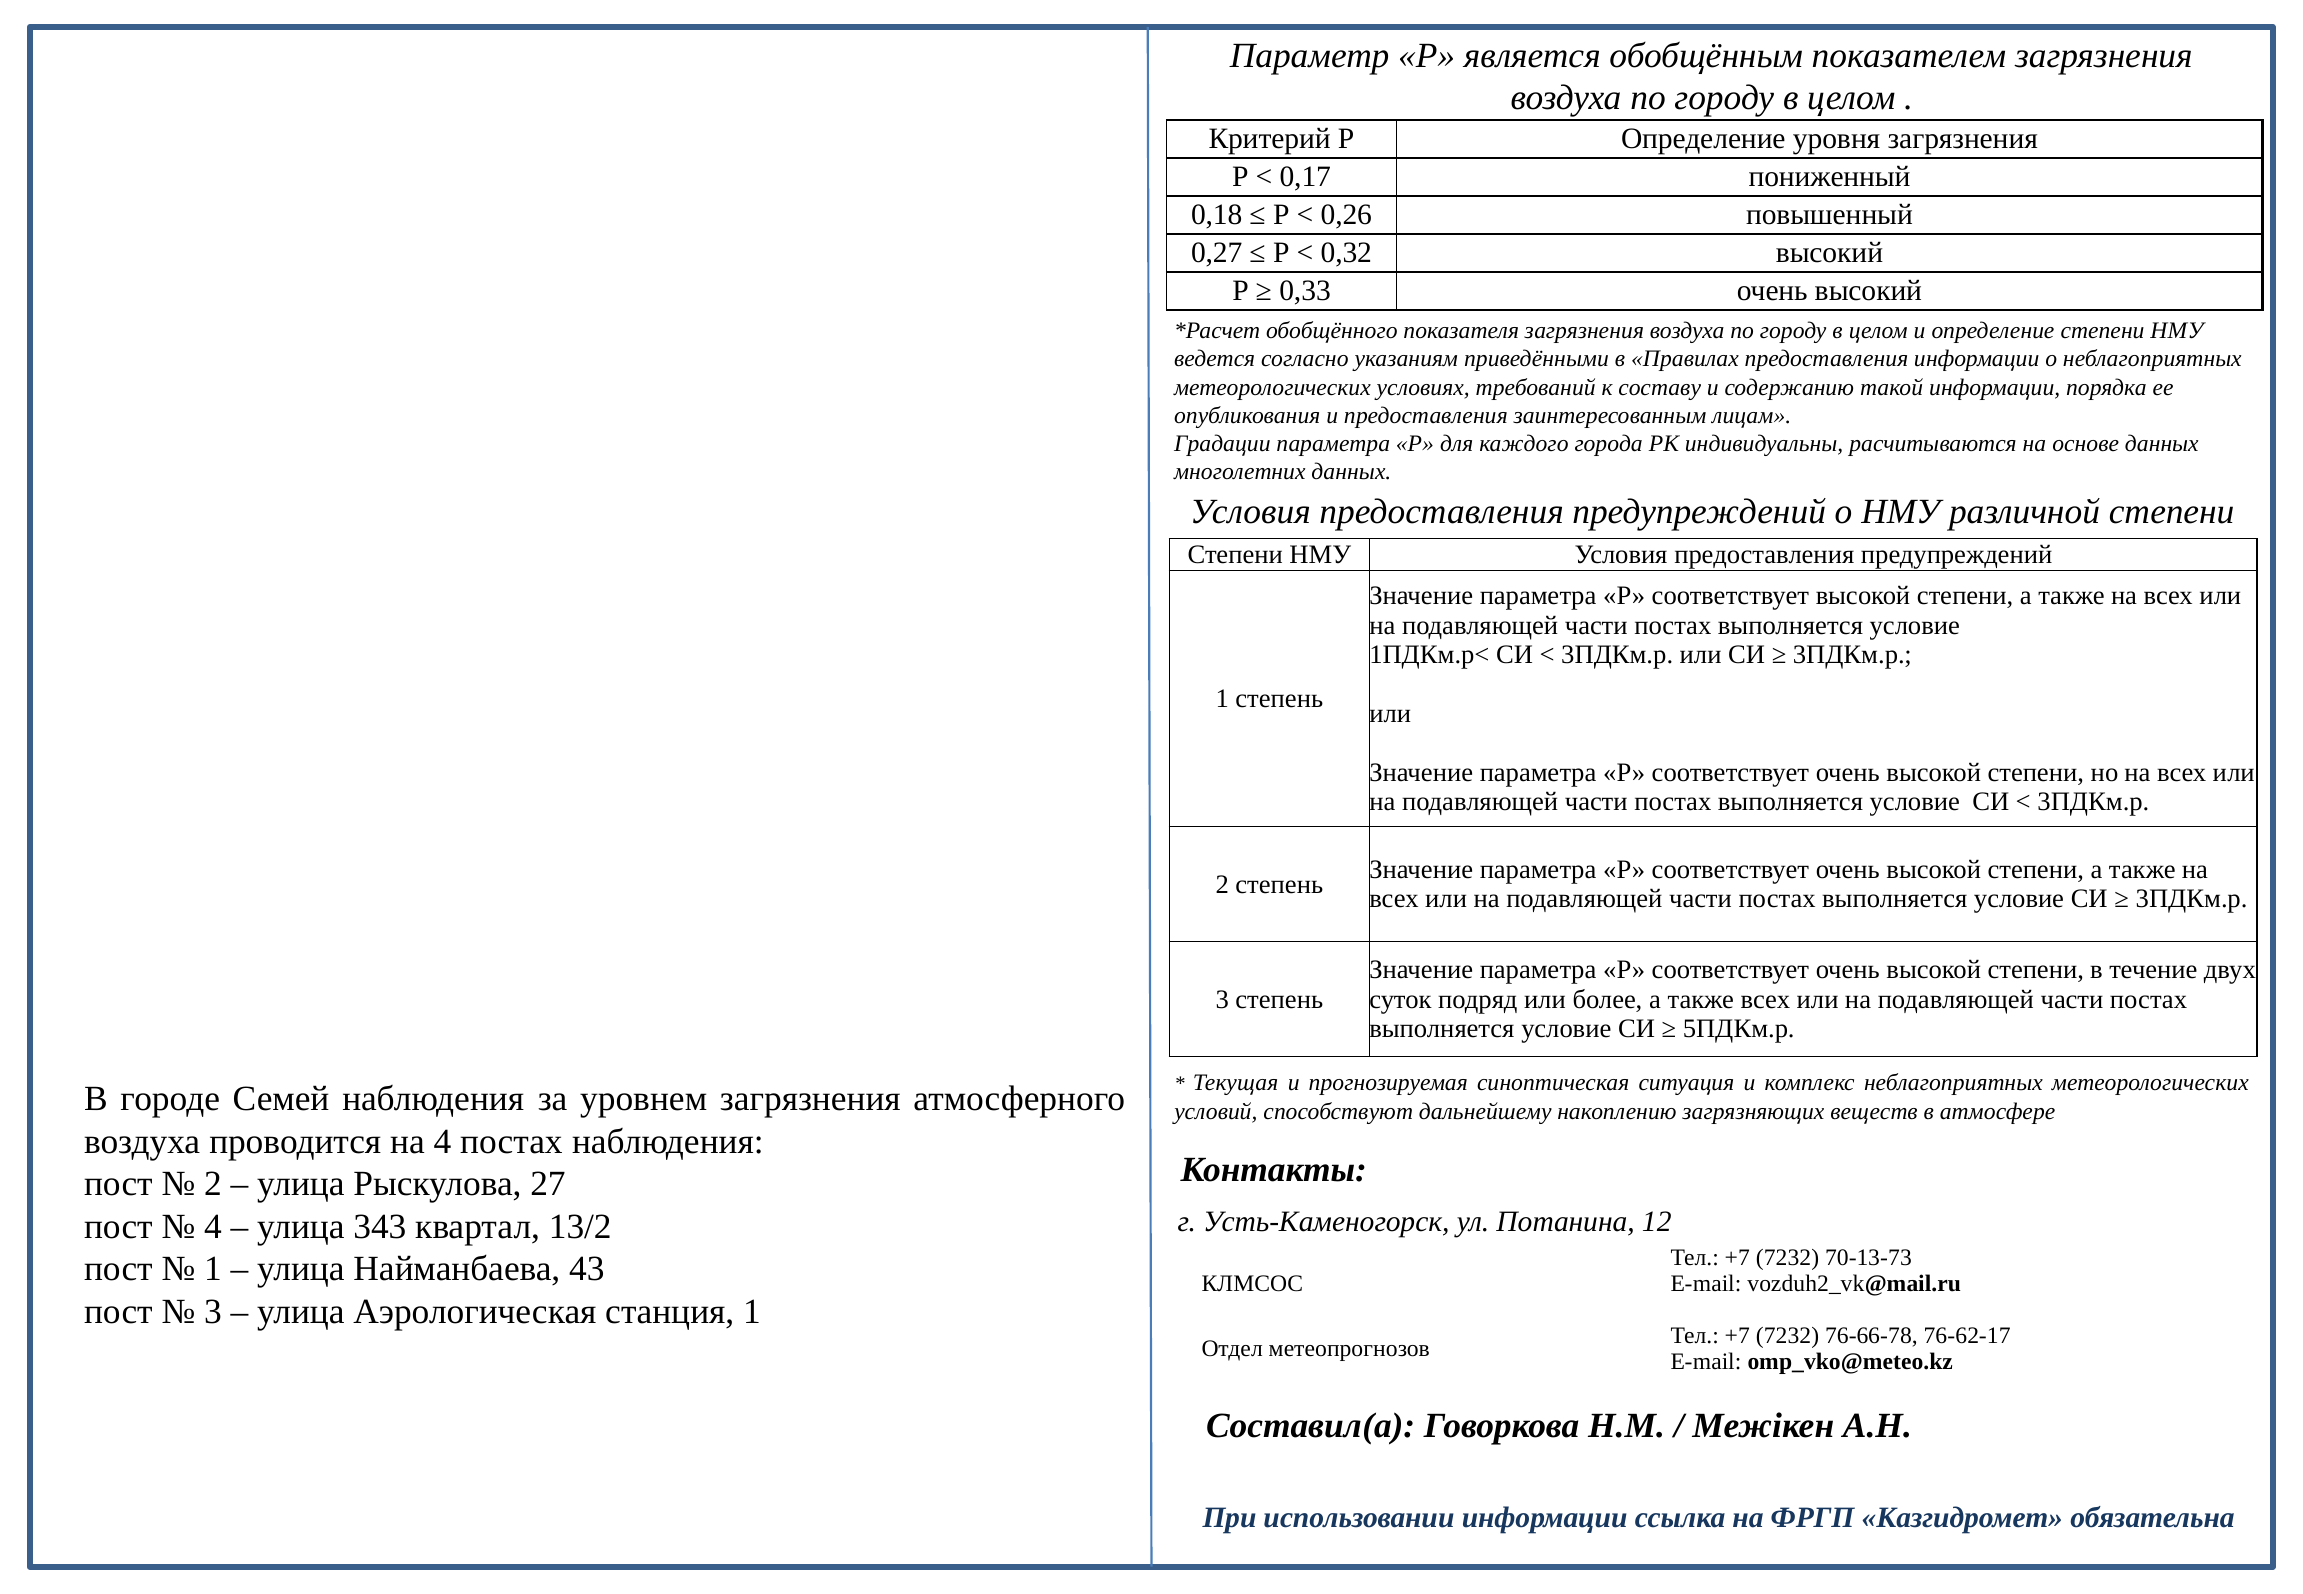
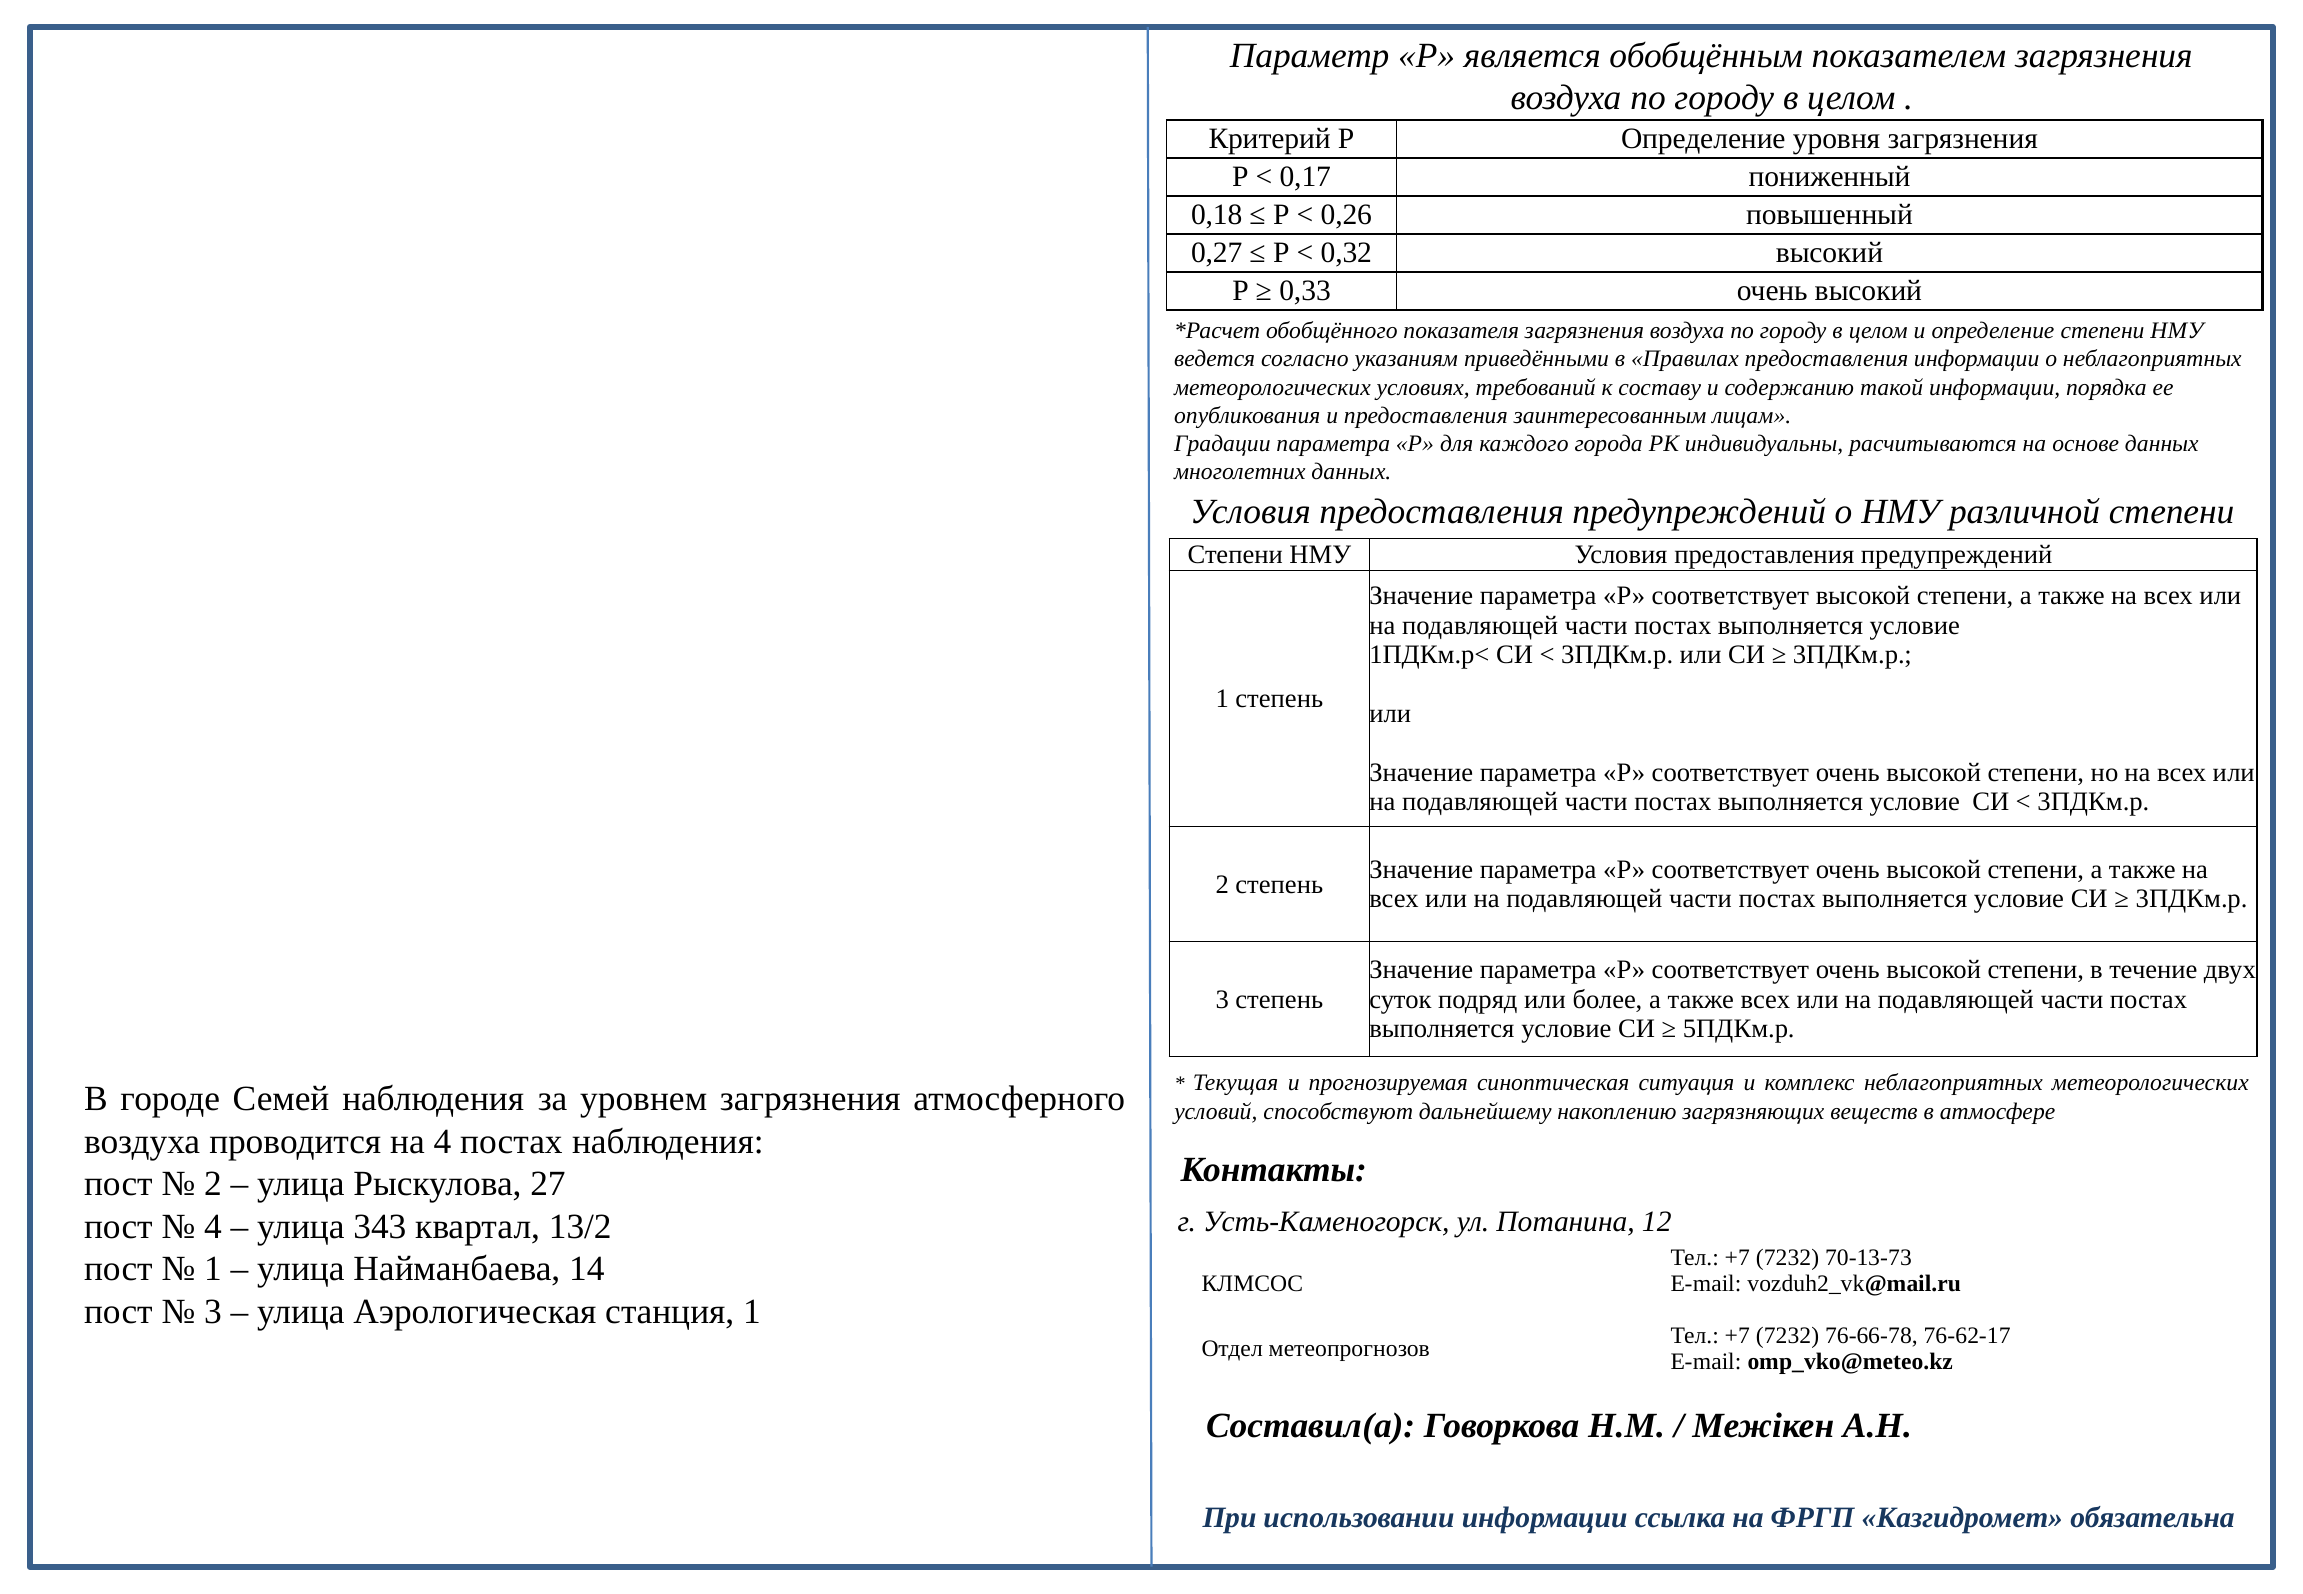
43: 43 -> 14 (587, 1270)
